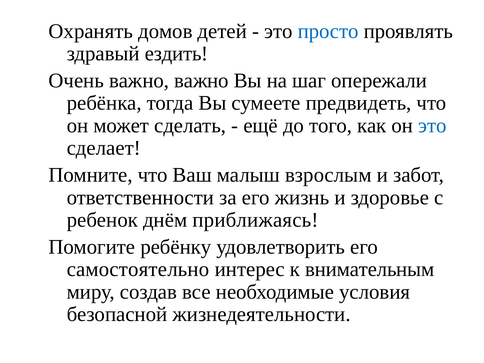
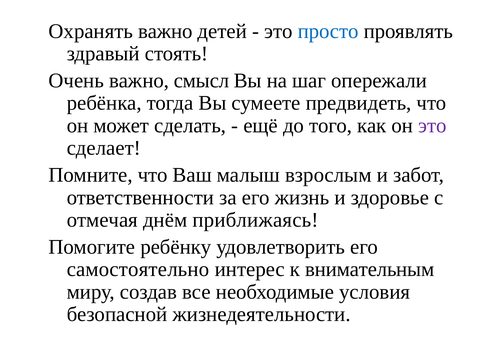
Охранять домов: домов -> важно (165, 31)
ездить: ездить -> стоять (176, 54)
важно важно: важно -> смысл (202, 81)
это colour: blue -> purple (432, 126)
ребенок: ребенок -> отмечая (102, 220)
